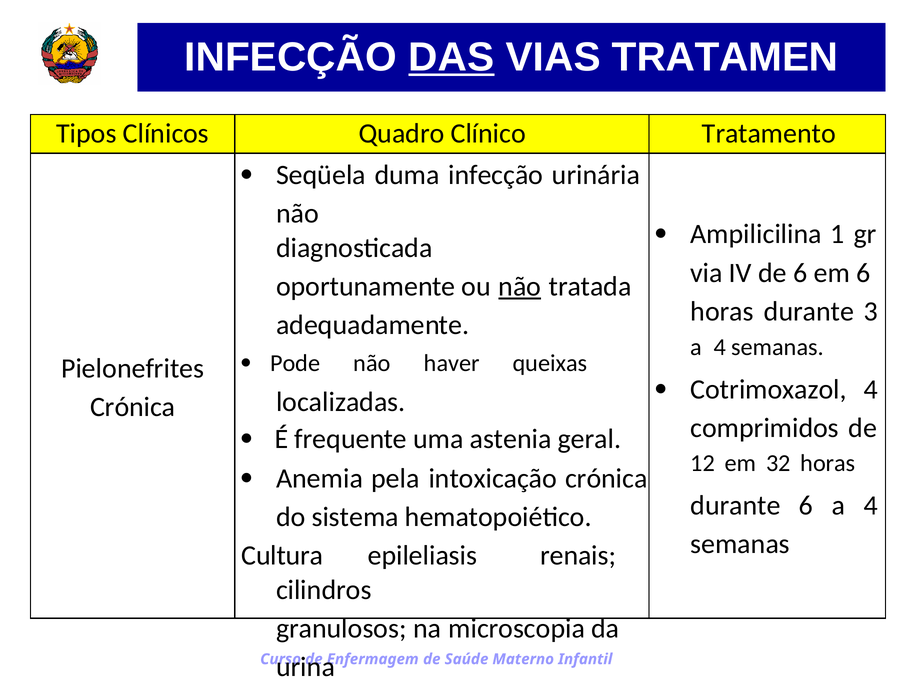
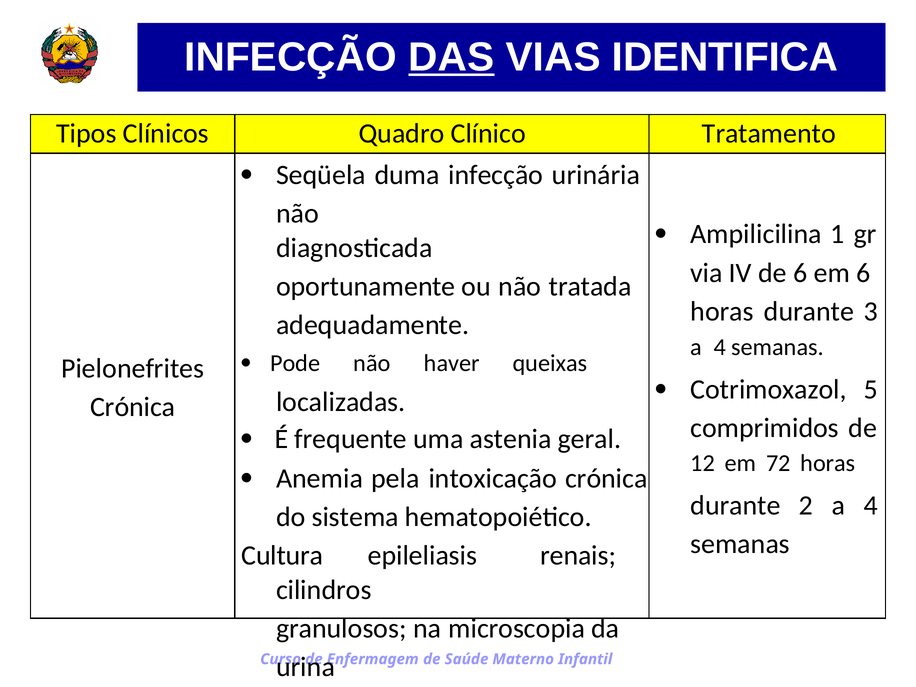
TRATAMEN: TRATAMEN -> IDENTIFICA (725, 57)
não underline: present -> none (520, 286)
Cotrimoxazol 4: 4 -> 5 (871, 389)
32: 32 -> 72 (778, 463)
durante 6: 6 -> 2 (806, 505)
